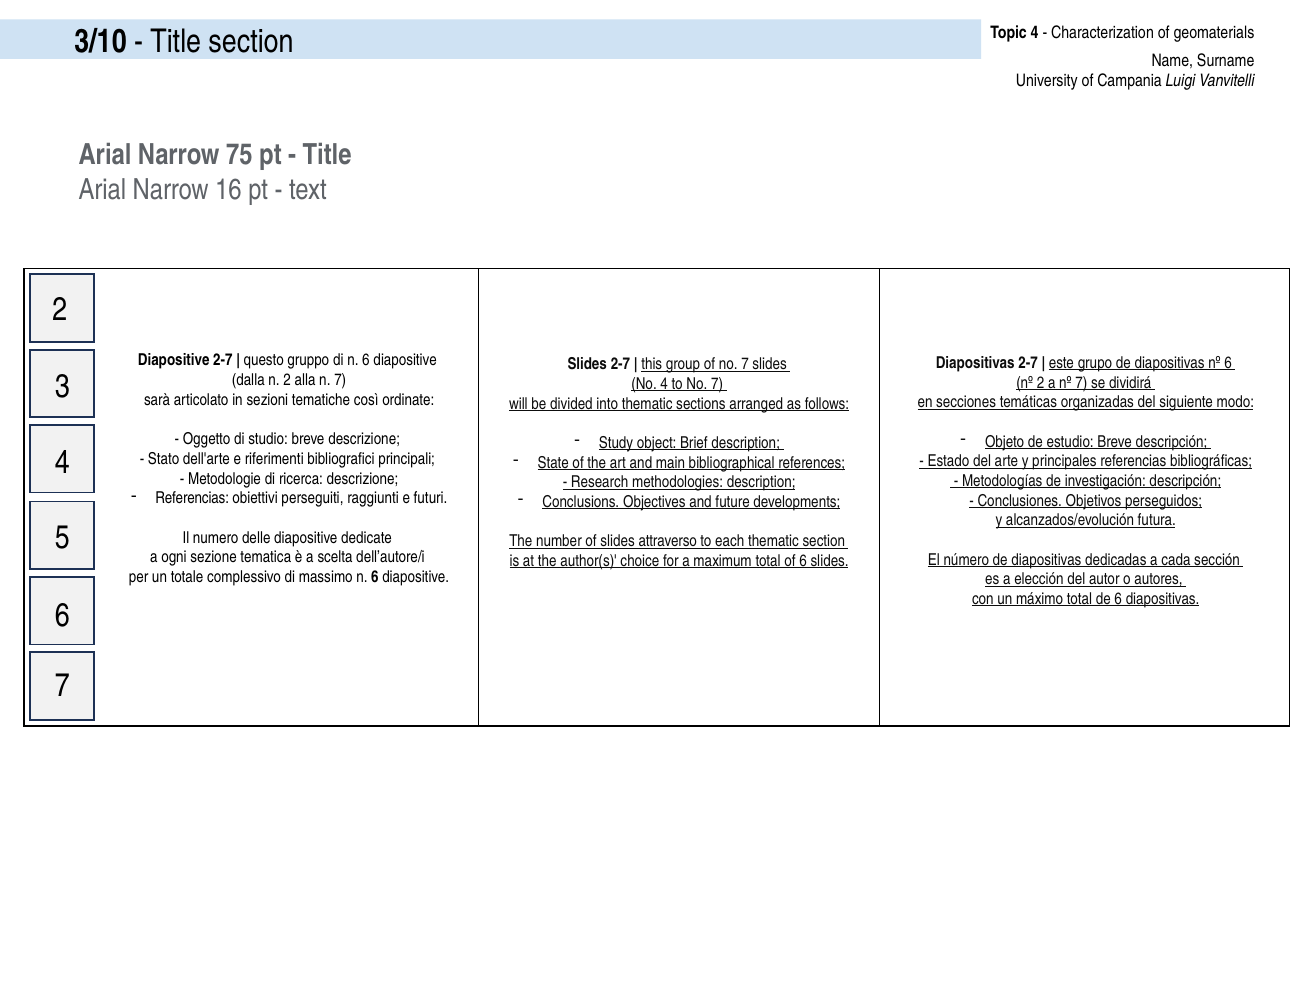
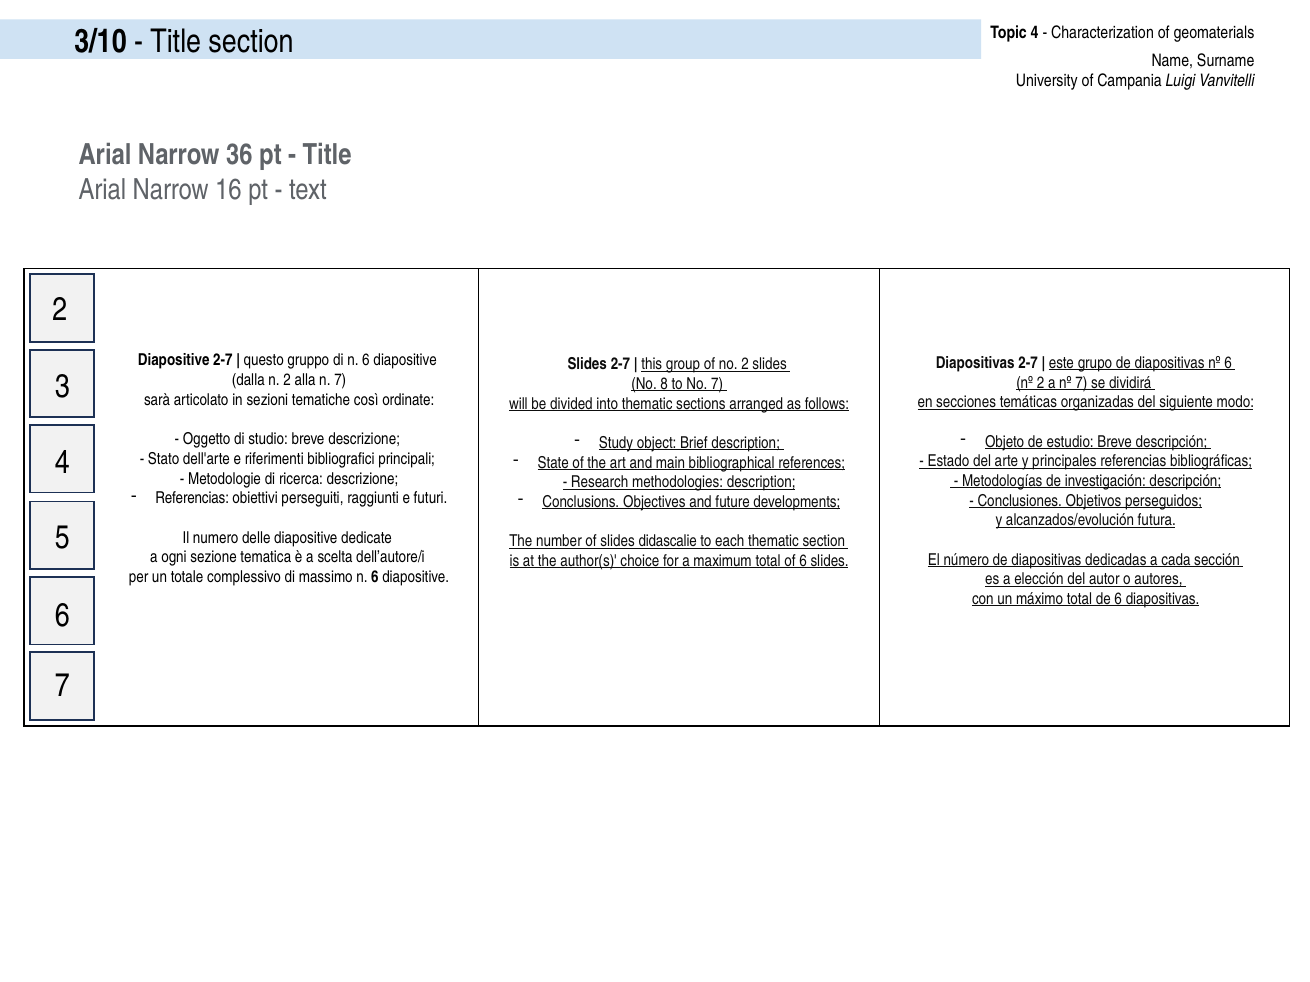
75: 75 -> 36 (239, 155)
of no 7: 7 -> 2 (745, 364)
No 4: 4 -> 8 (664, 384)
attraverso: attraverso -> didascalie (668, 542)
